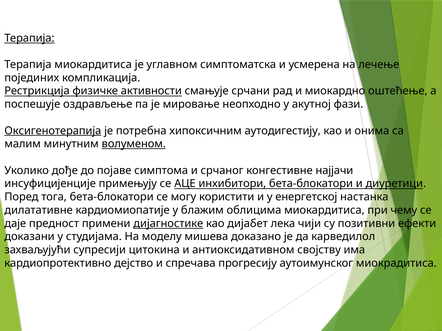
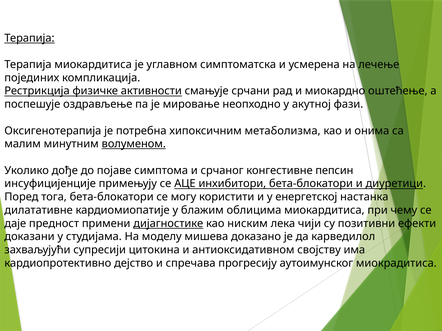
Оксигенотерапија underline: present -> none (53, 131)
аутодигестију: аутодигестију -> метаболизма (283, 131)
најјачи: најјачи -> пепсин (334, 171)
дијабет: дијабет -> ниским (248, 224)
